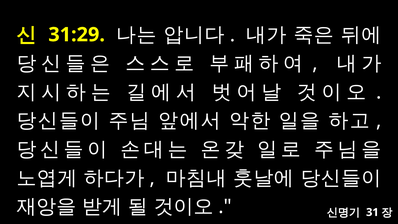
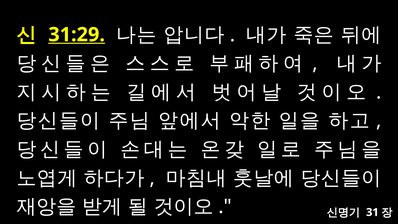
31:29 underline: none -> present (77, 35)
